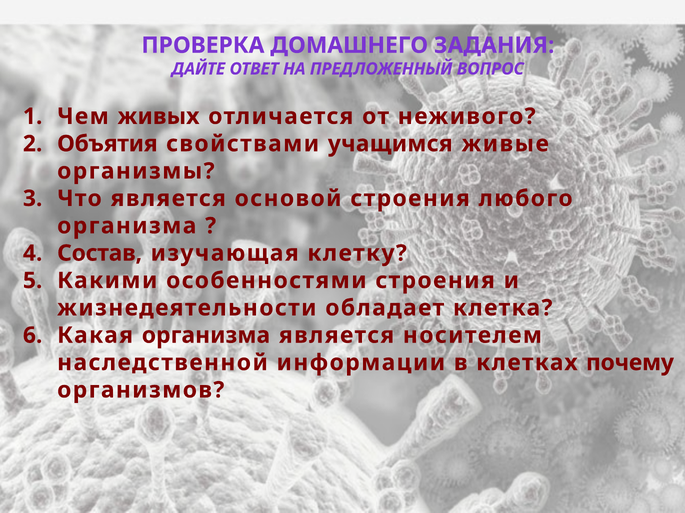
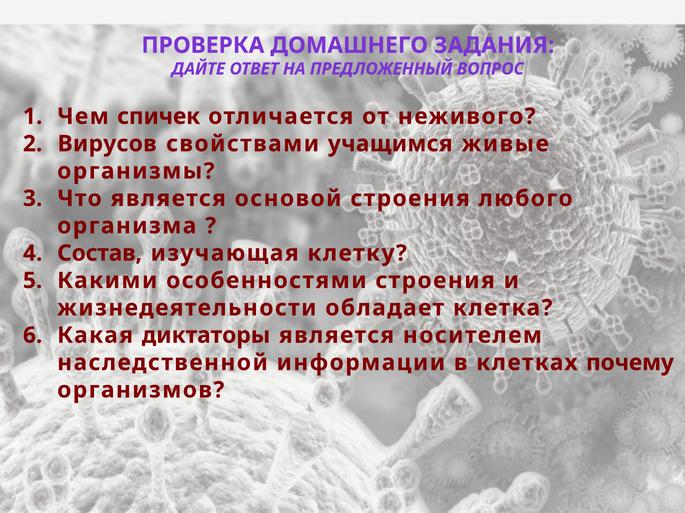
живых: живых -> спичек (159, 117)
Объятия: Объятия -> Вирусов (107, 144)
Какая организма: организма -> диктаторы (206, 336)
